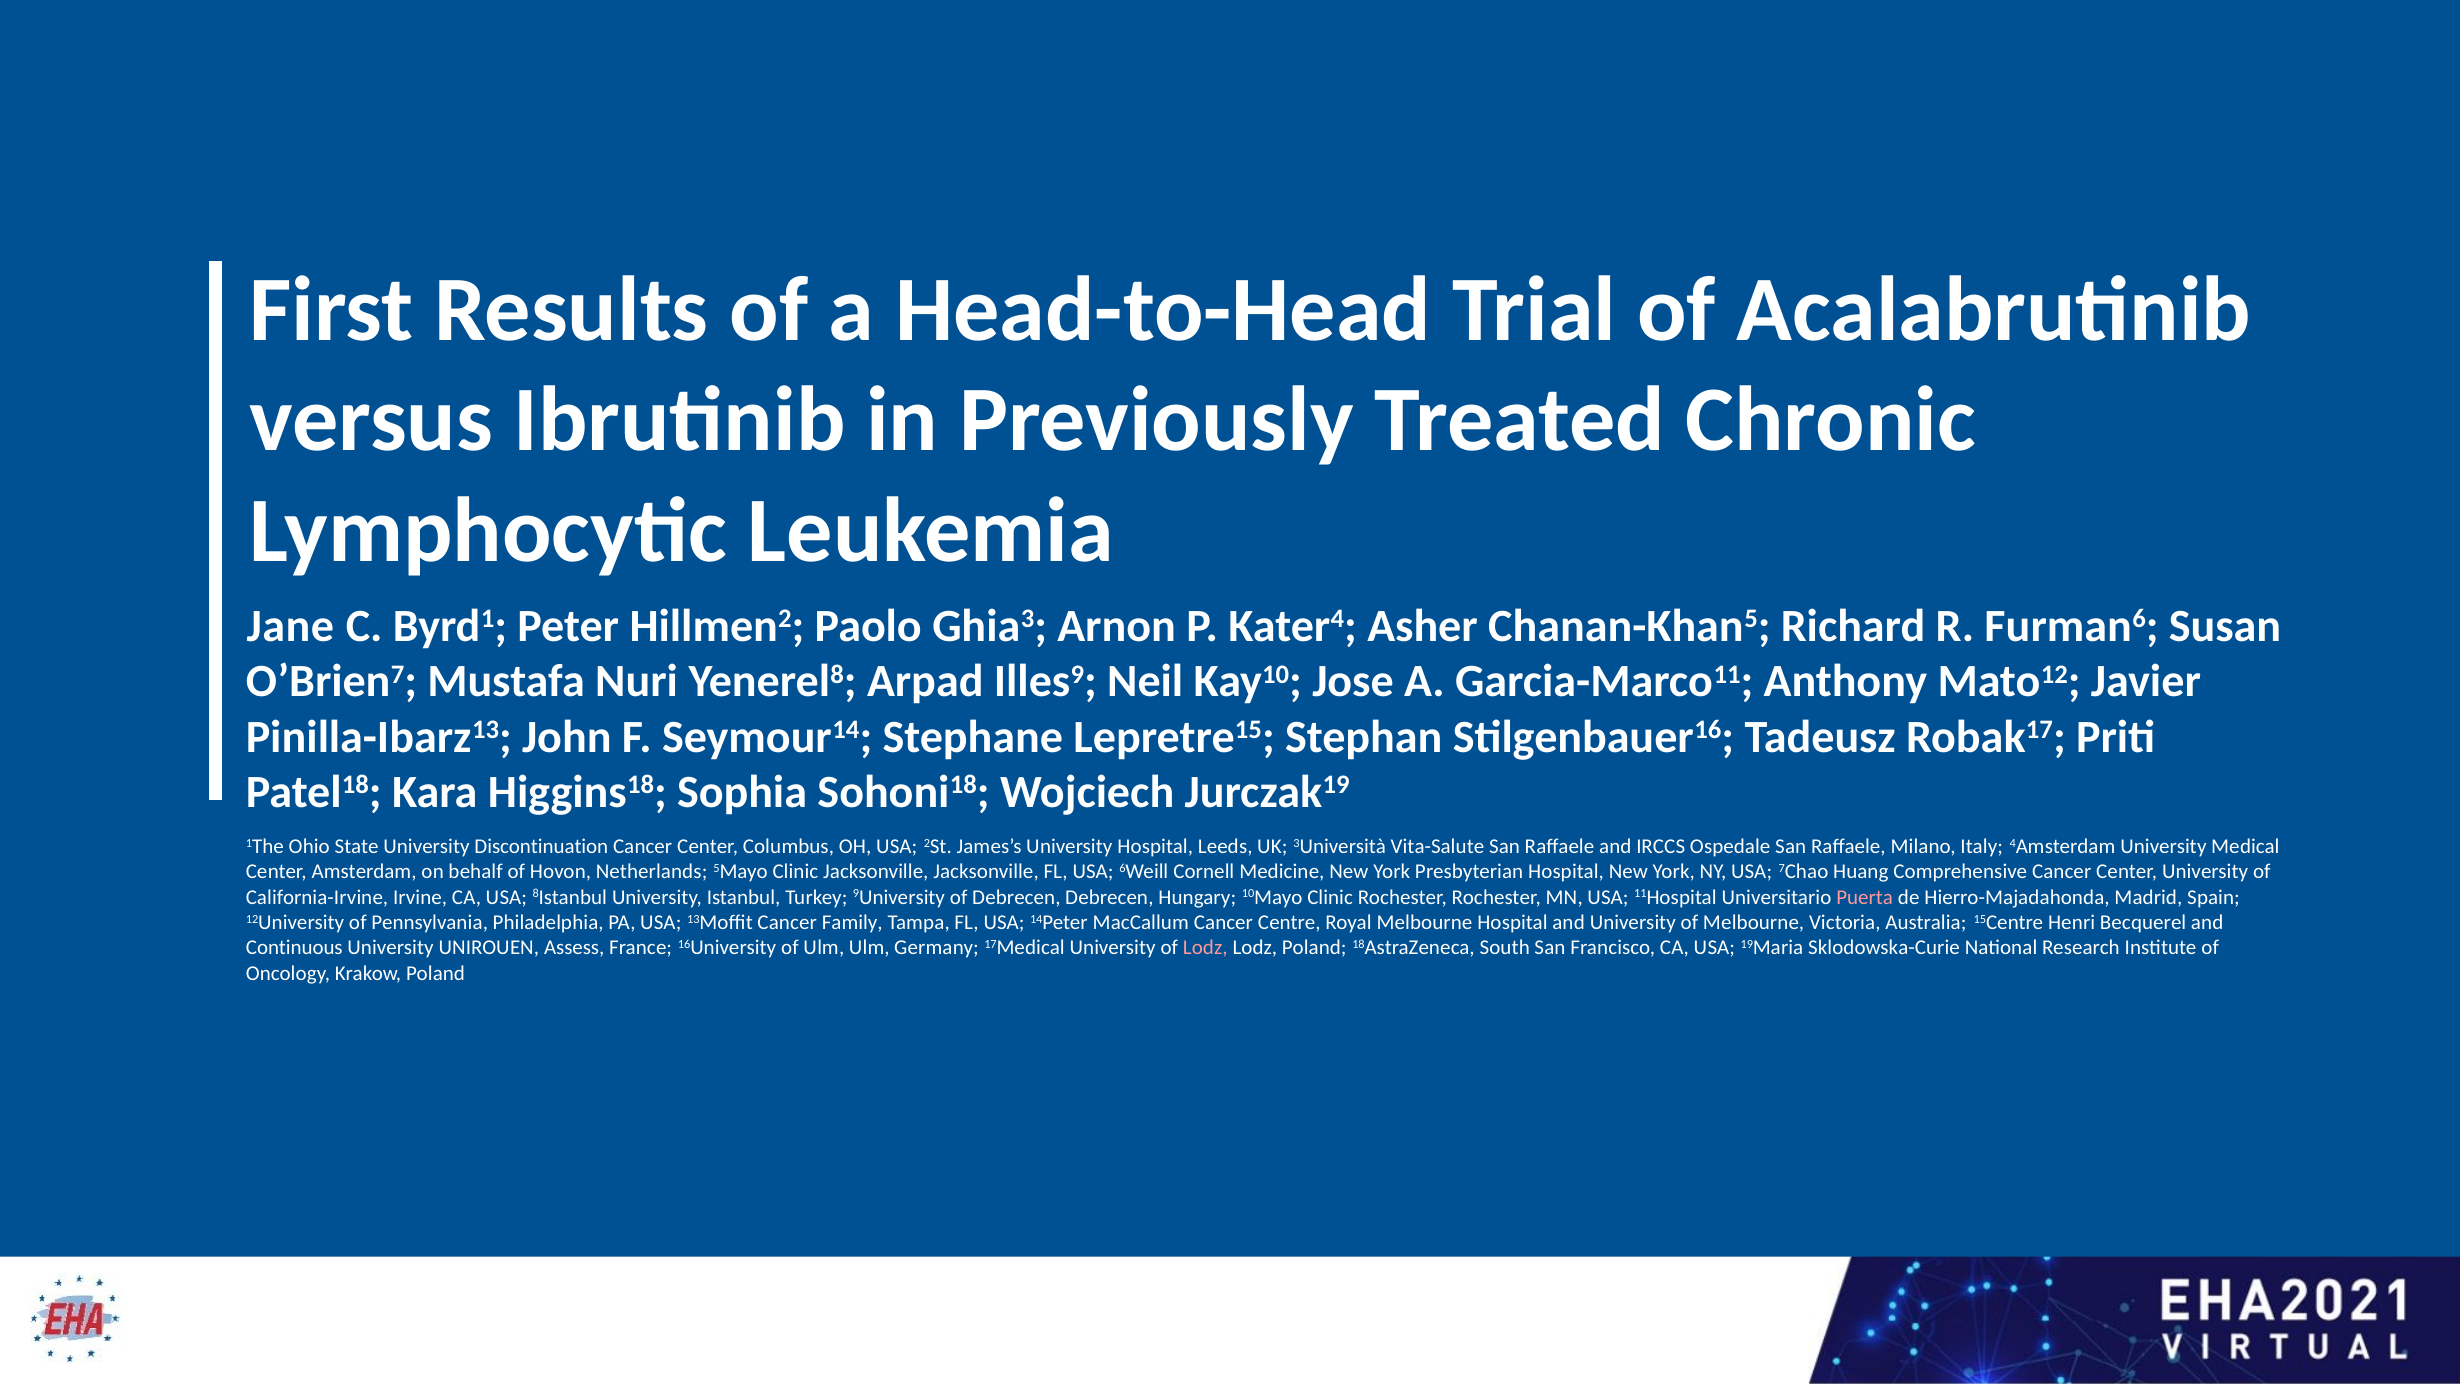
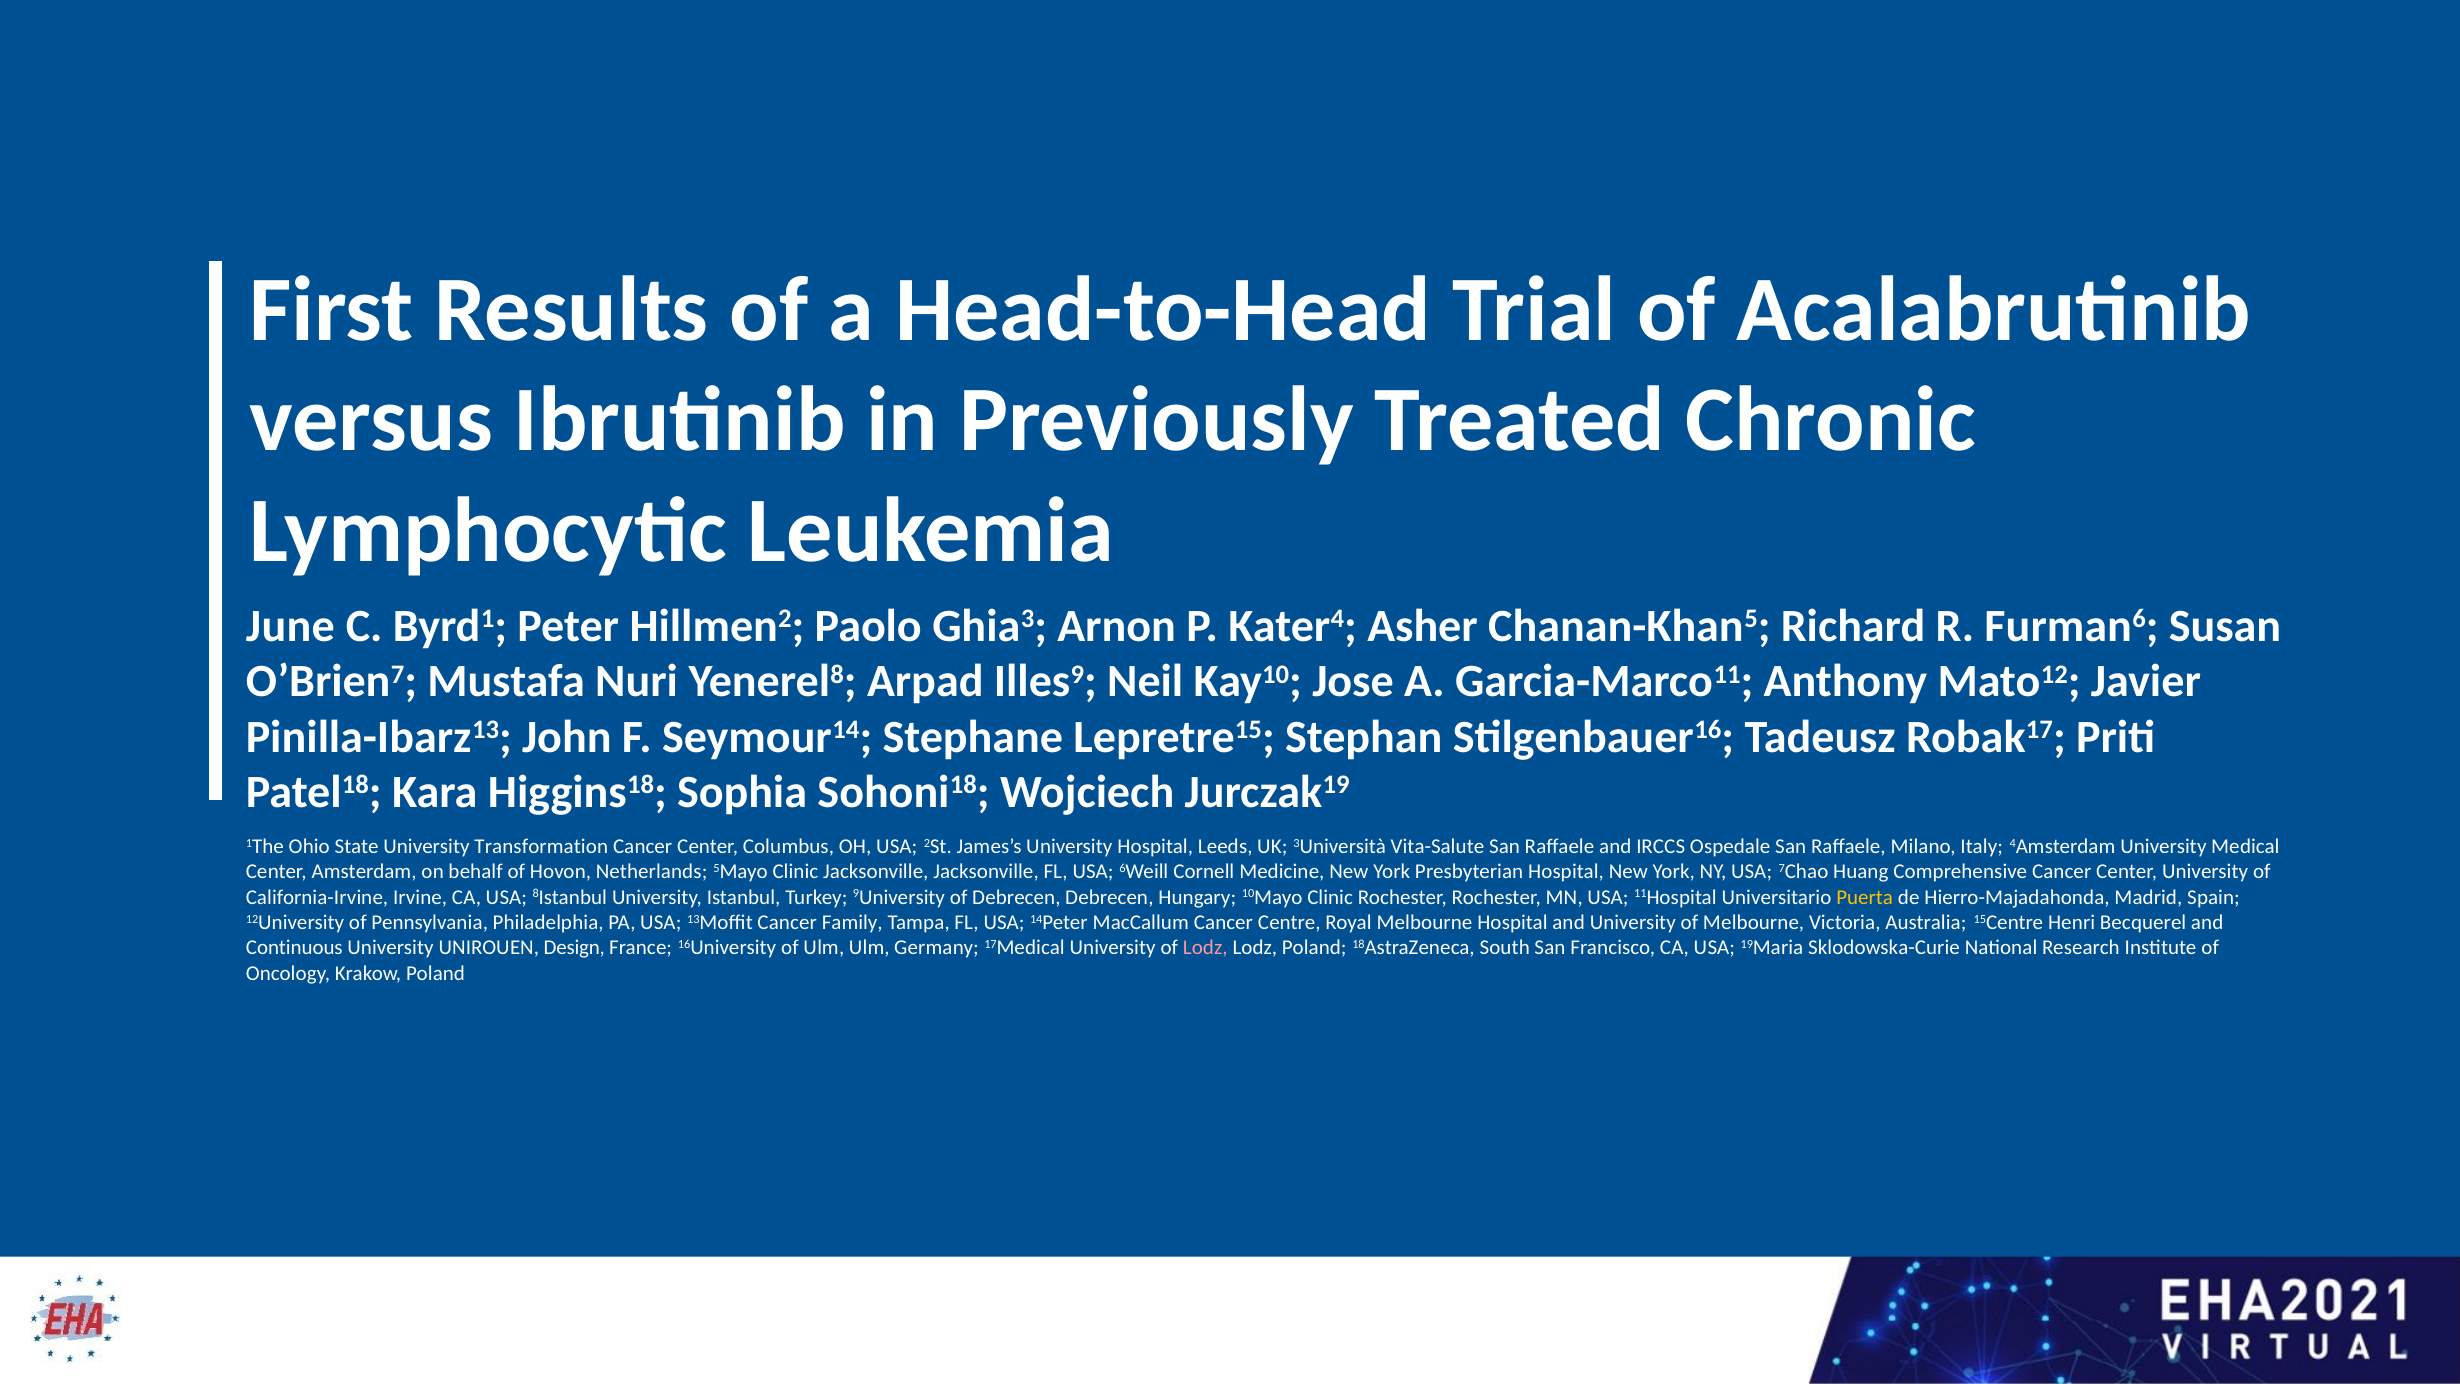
Jane: Jane -> June (290, 626)
Discontinuation: Discontinuation -> Transformation (541, 846)
Puerta colour: pink -> yellow (1865, 897)
Assess: Assess -> Design (574, 948)
